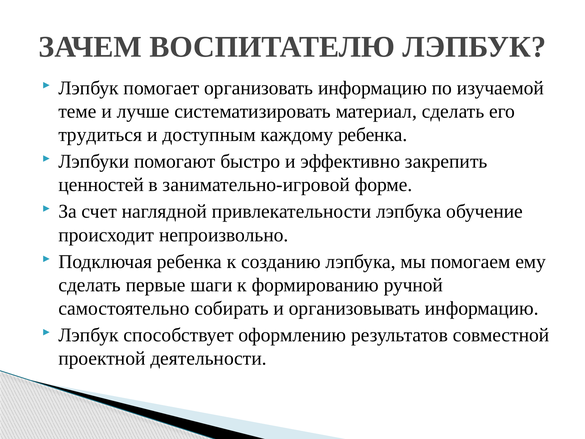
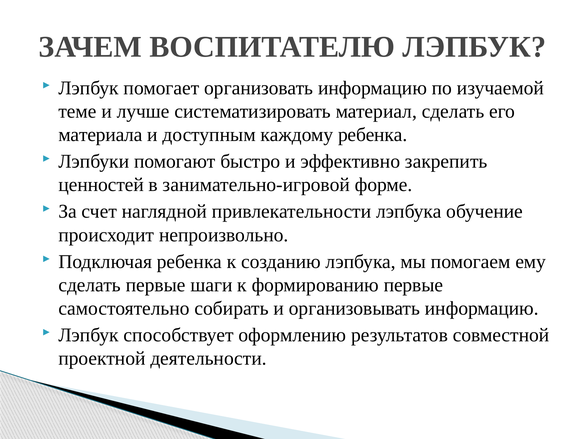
трудиться: трудиться -> материала (100, 135)
формированию ручной: ручной -> первые (413, 285)
